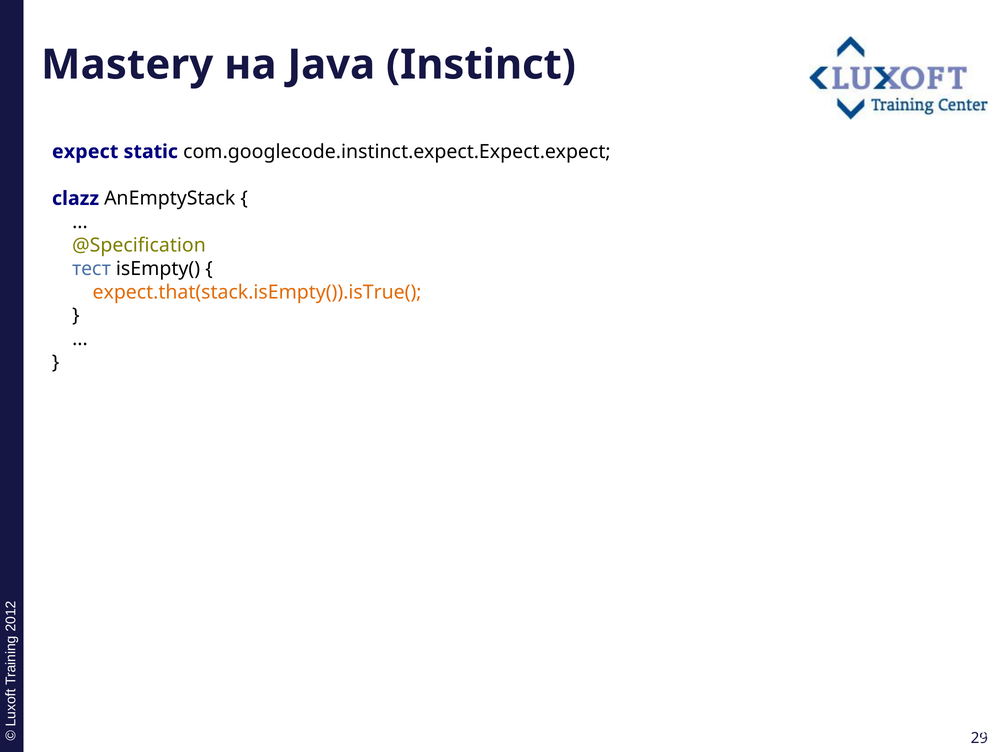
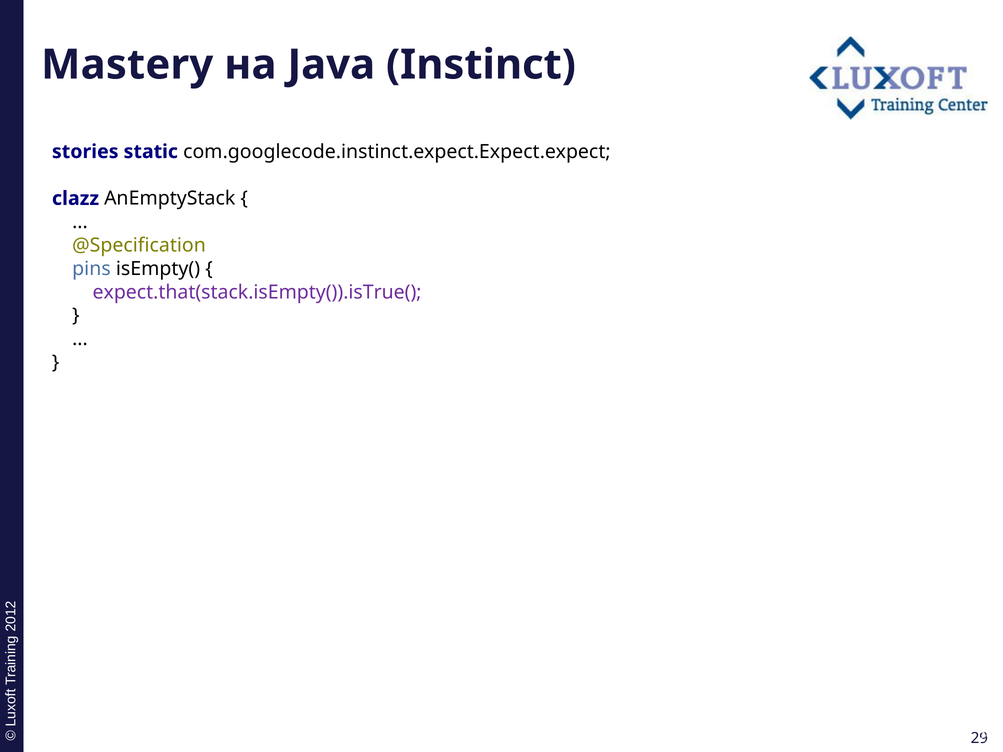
expect: expect -> stories (85, 152)
тест: тест -> pins (92, 269)
expect.that(stack.isEmpty()).isTrue( colour: orange -> purple (257, 292)
